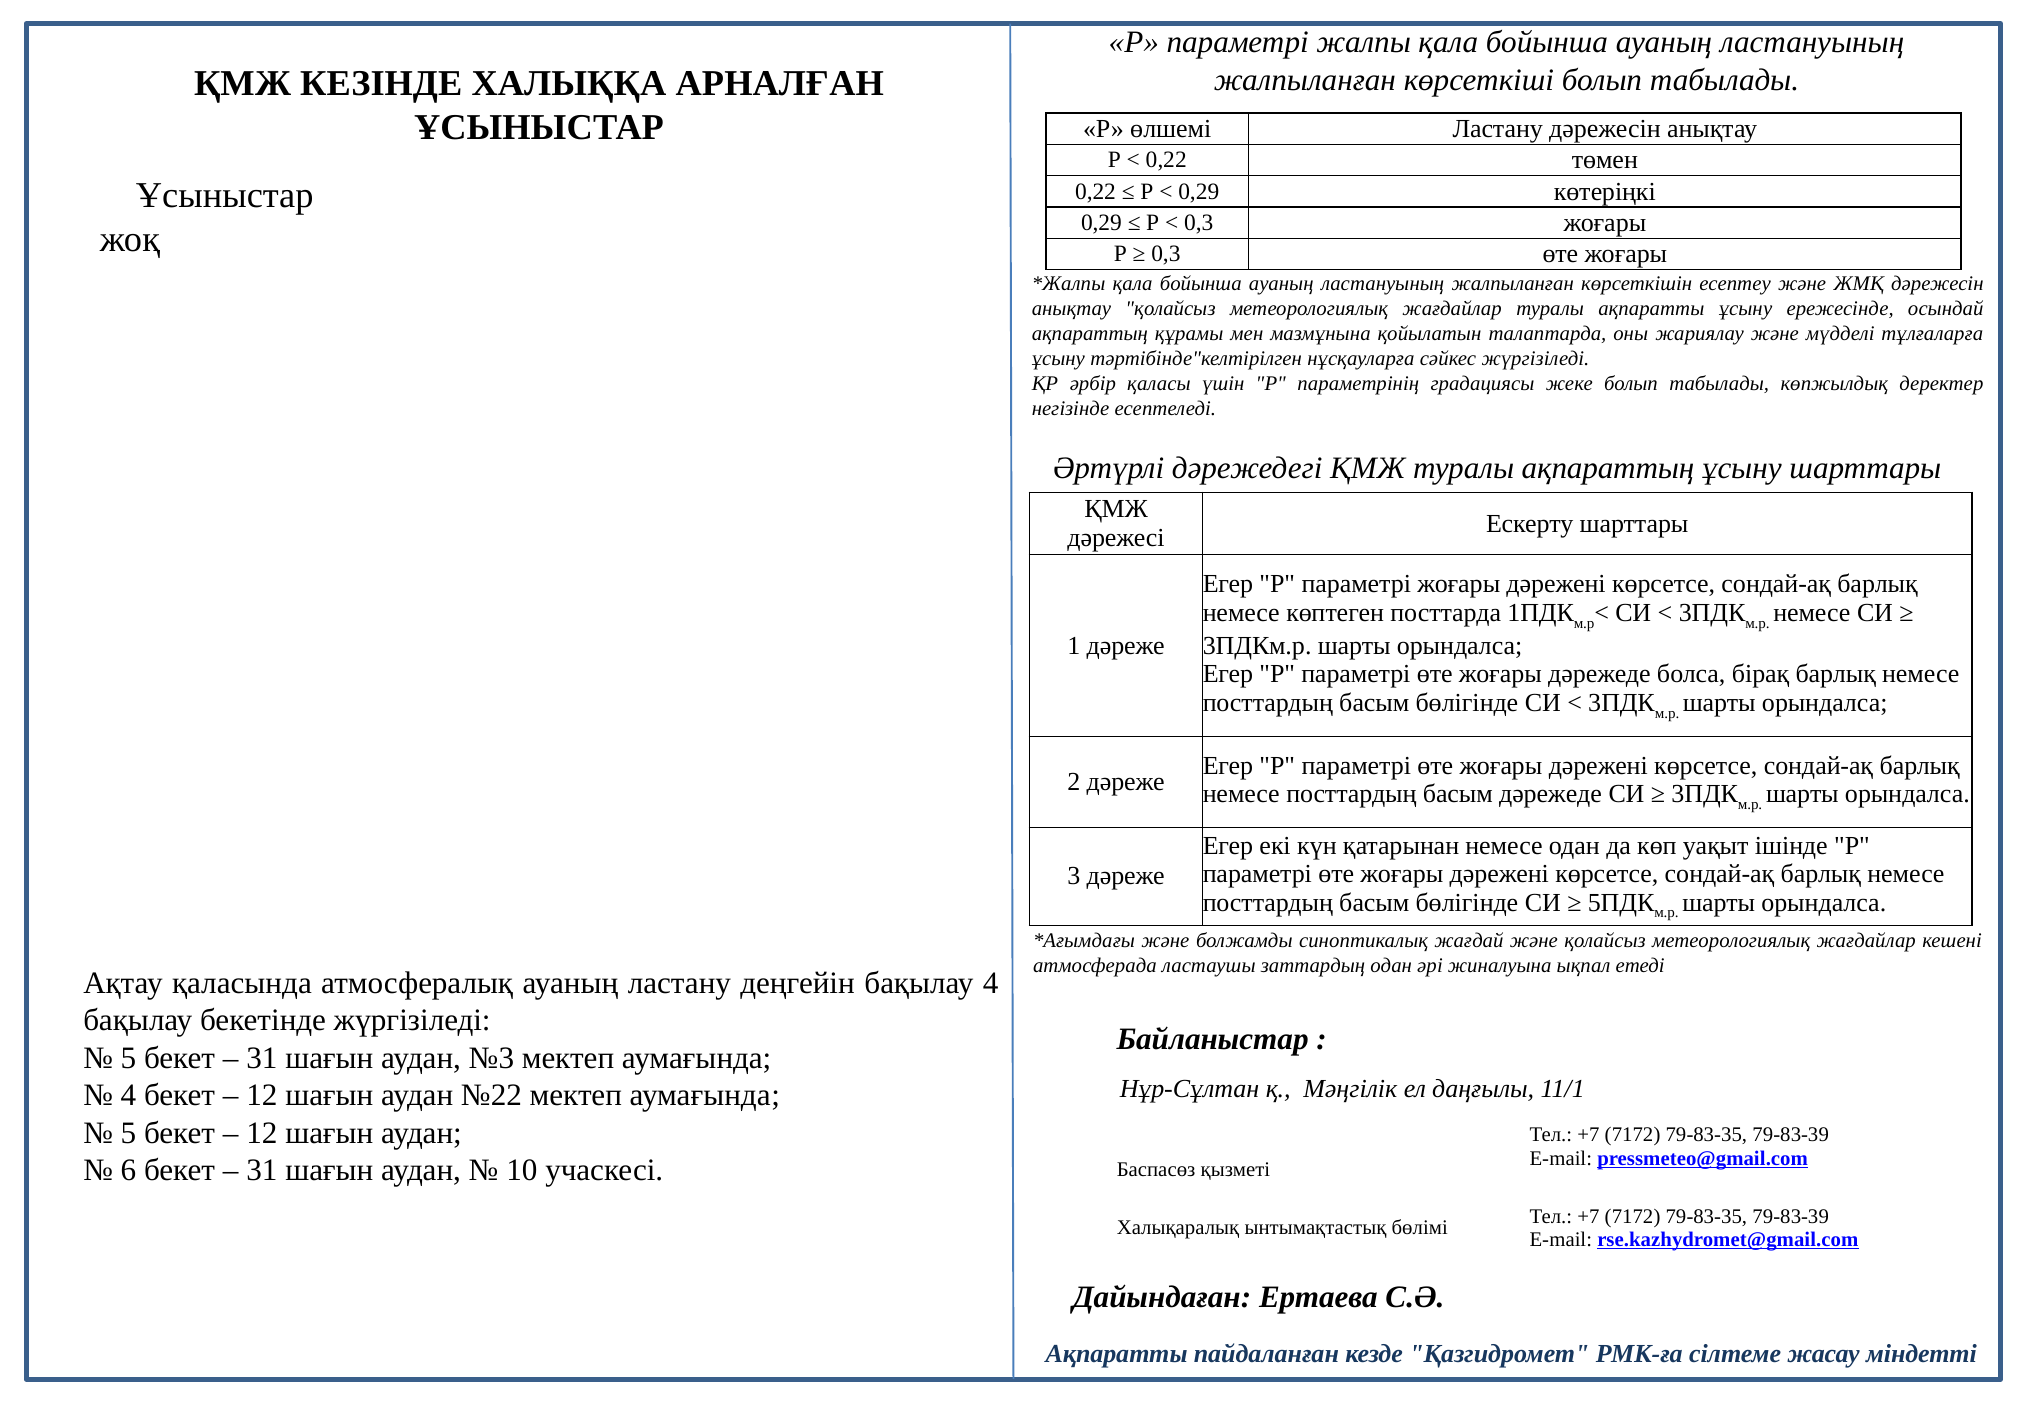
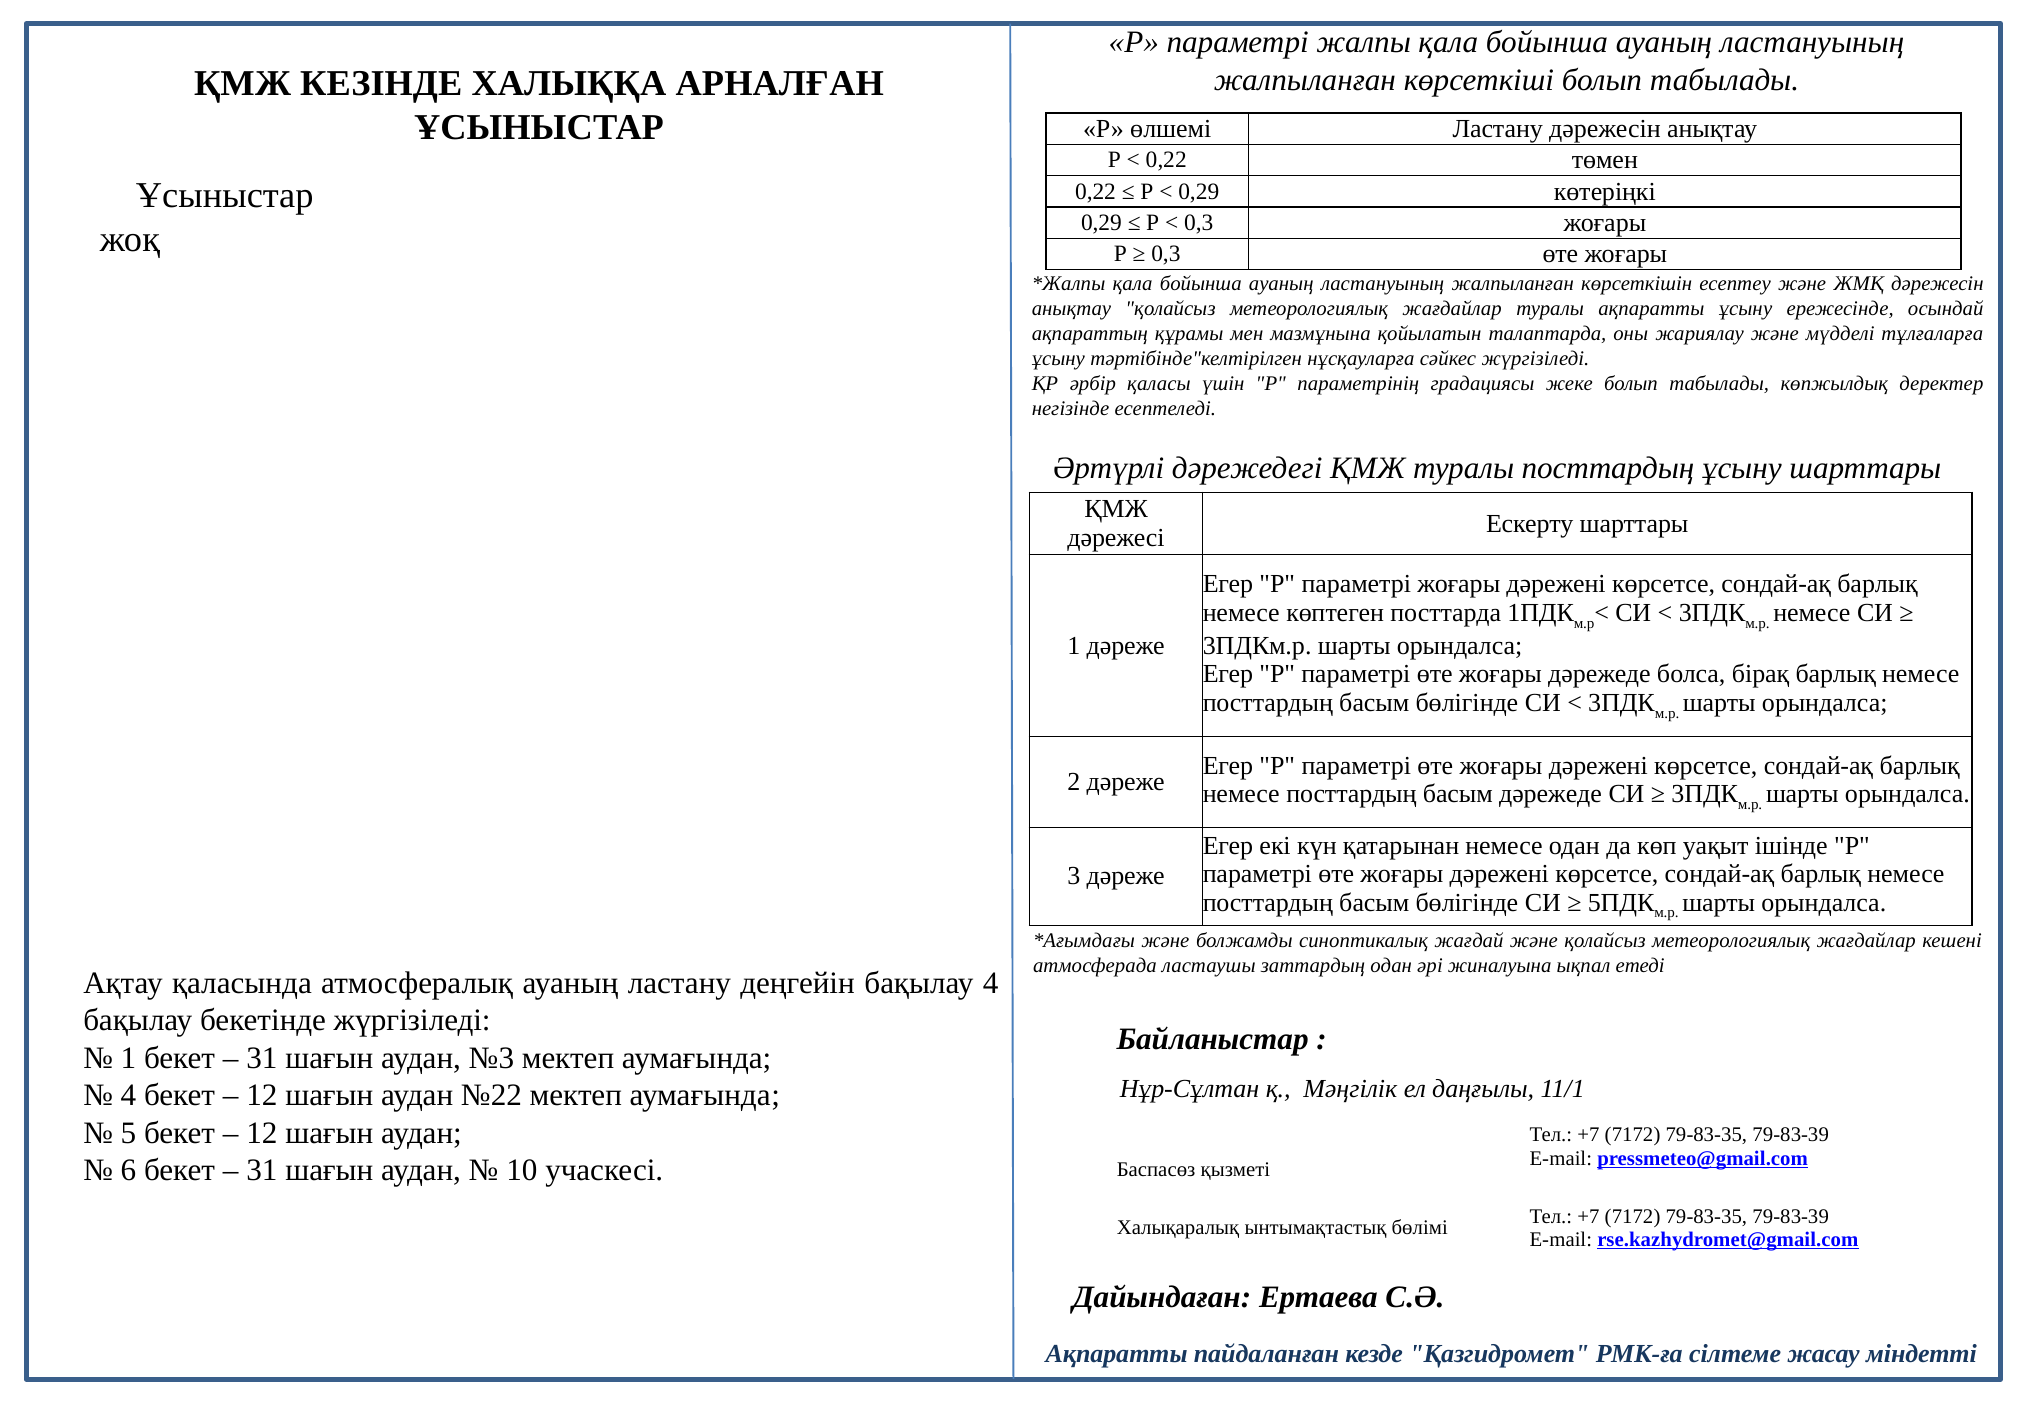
туралы ақпараттың: ақпараттың -> посттардың (1608, 469)
5: 5 -> 1 (129, 1058)
